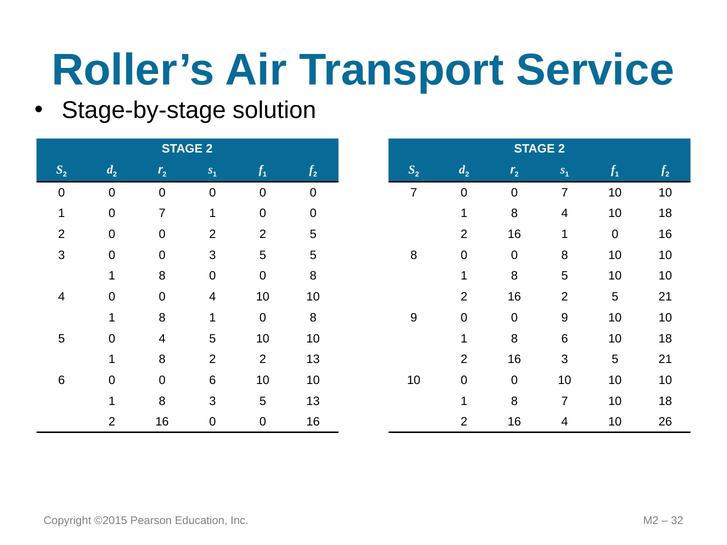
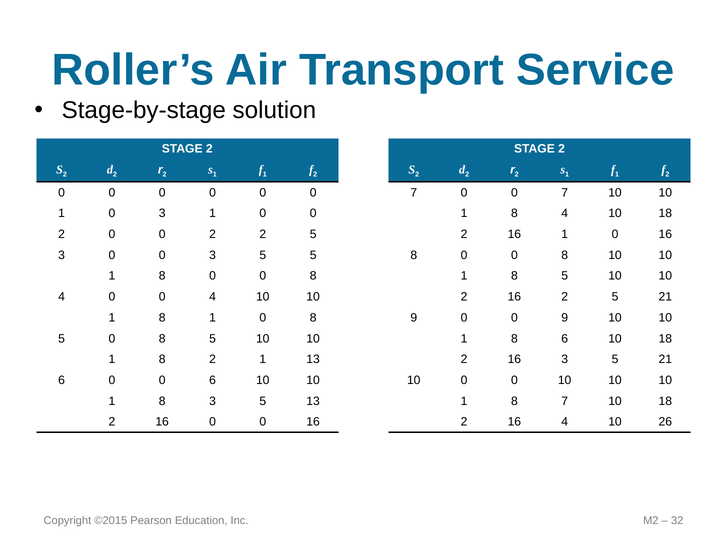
1 0 7: 7 -> 3 (162, 214)
5 0 4: 4 -> 8 (162, 339)
8 2 2: 2 -> 1 (263, 360)
